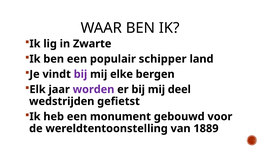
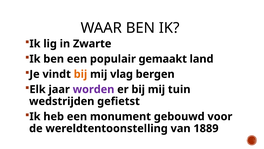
schipper: schipper -> gemaakt (163, 59)
bij colour: purple -> orange (80, 74)
elke: elke -> vlag (122, 74)
deel: deel -> tuin (179, 89)
